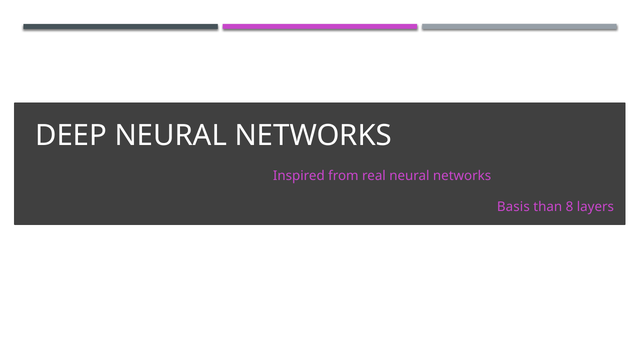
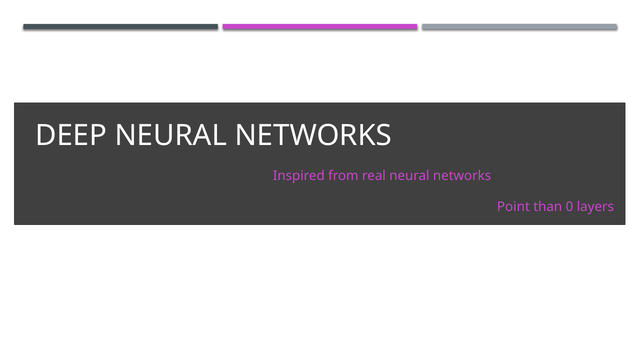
Basis: Basis -> Point (513, 207)
8: 8 -> 0 (569, 207)
